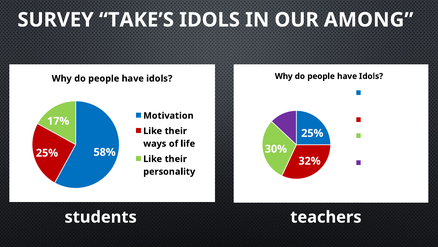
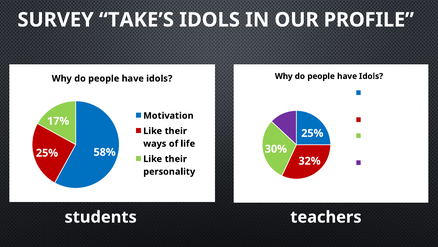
AMONG: AMONG -> PROFILE (369, 20)
